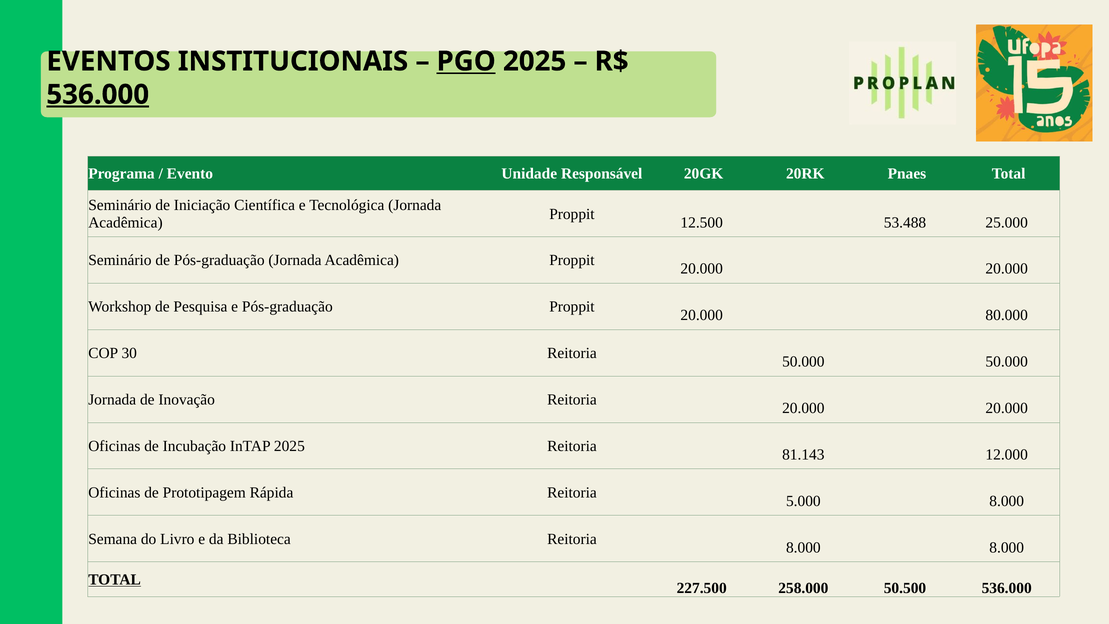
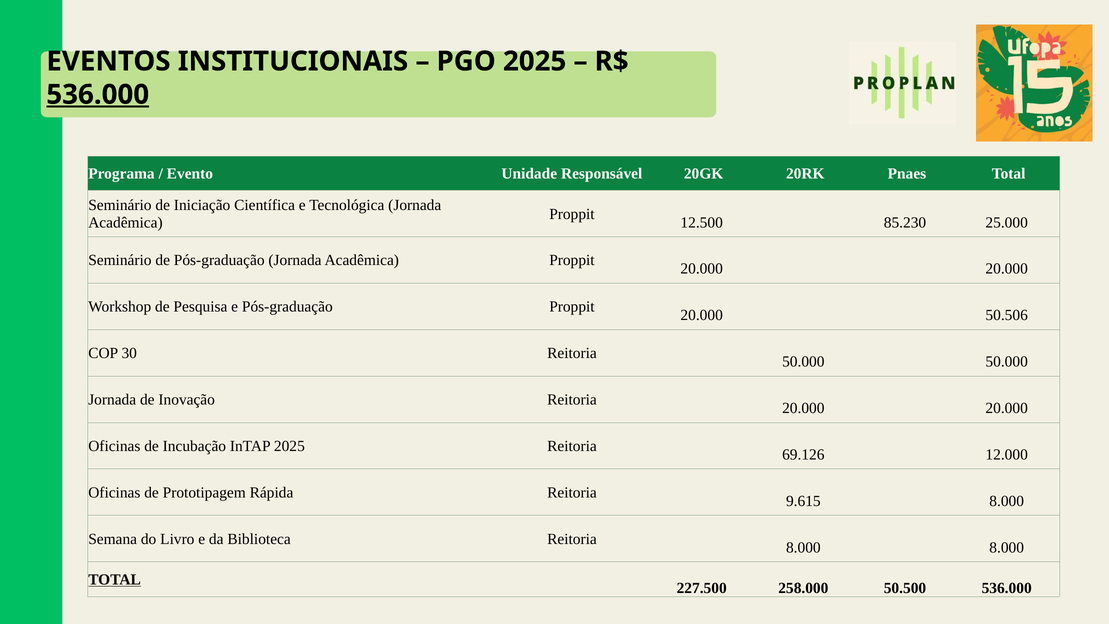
PGO underline: present -> none (466, 61)
53.488: 53.488 -> 85.230 (905, 222)
80.000: 80.000 -> 50.506 (1007, 315)
81.143: 81.143 -> 69.126 (803, 454)
5.000: 5.000 -> 9.615 (803, 501)
